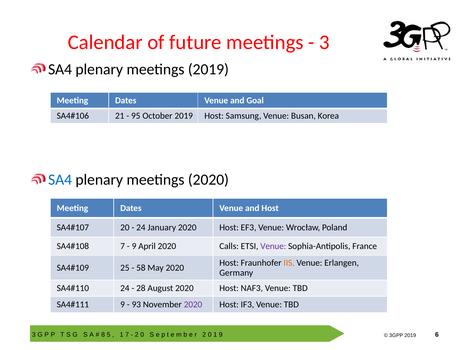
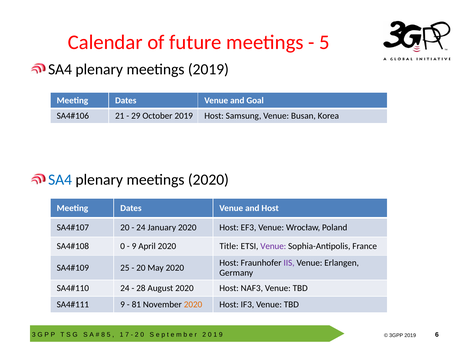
3: 3 -> 5 (325, 42)
95: 95 -> 29 (136, 116)
7: 7 -> 0 (123, 246)
Calls: Calls -> Title (229, 246)
IIS colour: orange -> purple (289, 262)
58: 58 -> 20 (141, 267)
93: 93 -> 81 (136, 304)
2020 colour: purple -> orange (193, 304)
